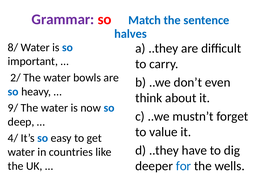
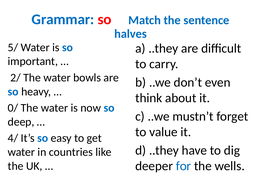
Grammar colour: purple -> blue (63, 19)
8/: 8/ -> 5/ (13, 47)
9/: 9/ -> 0/ (13, 108)
